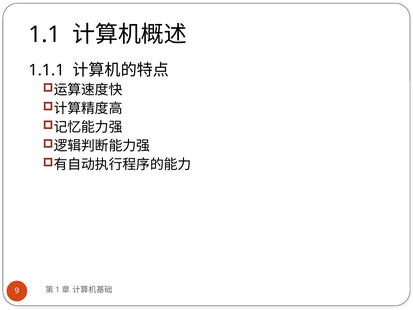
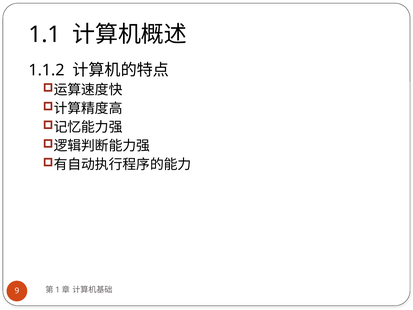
1.1.1: 1.1.1 -> 1.1.2 (46, 70)
